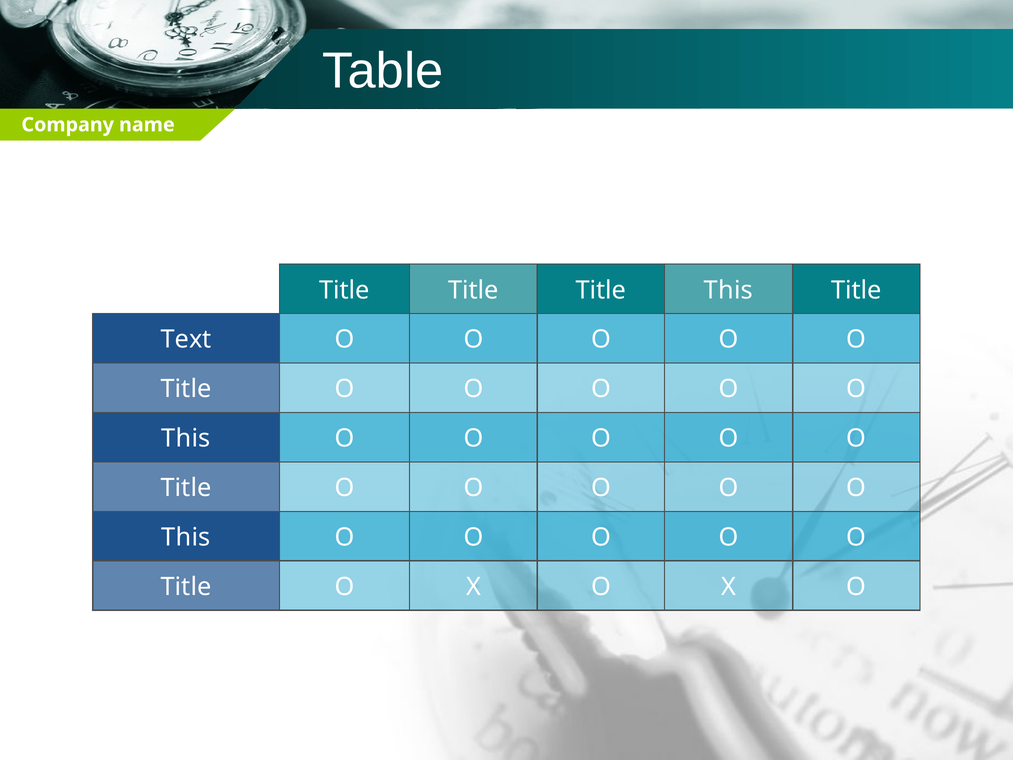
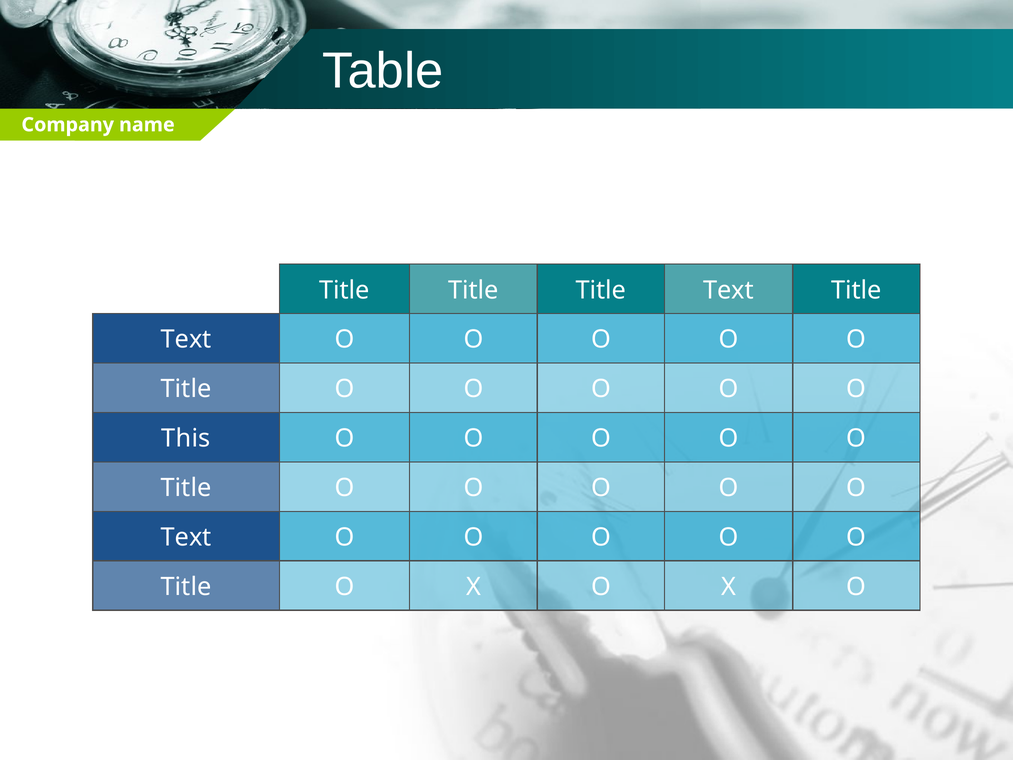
Title Title This: This -> Text (729, 290)
This: This -> Text (186, 537)
